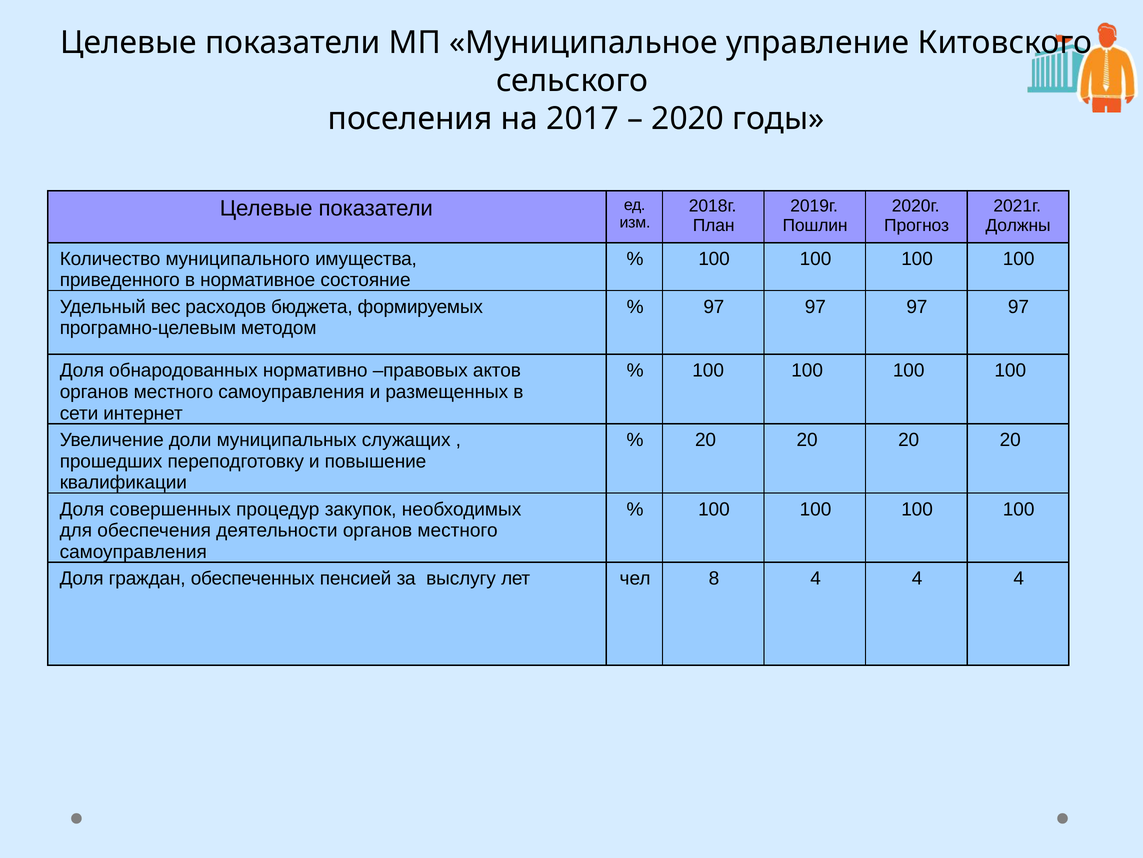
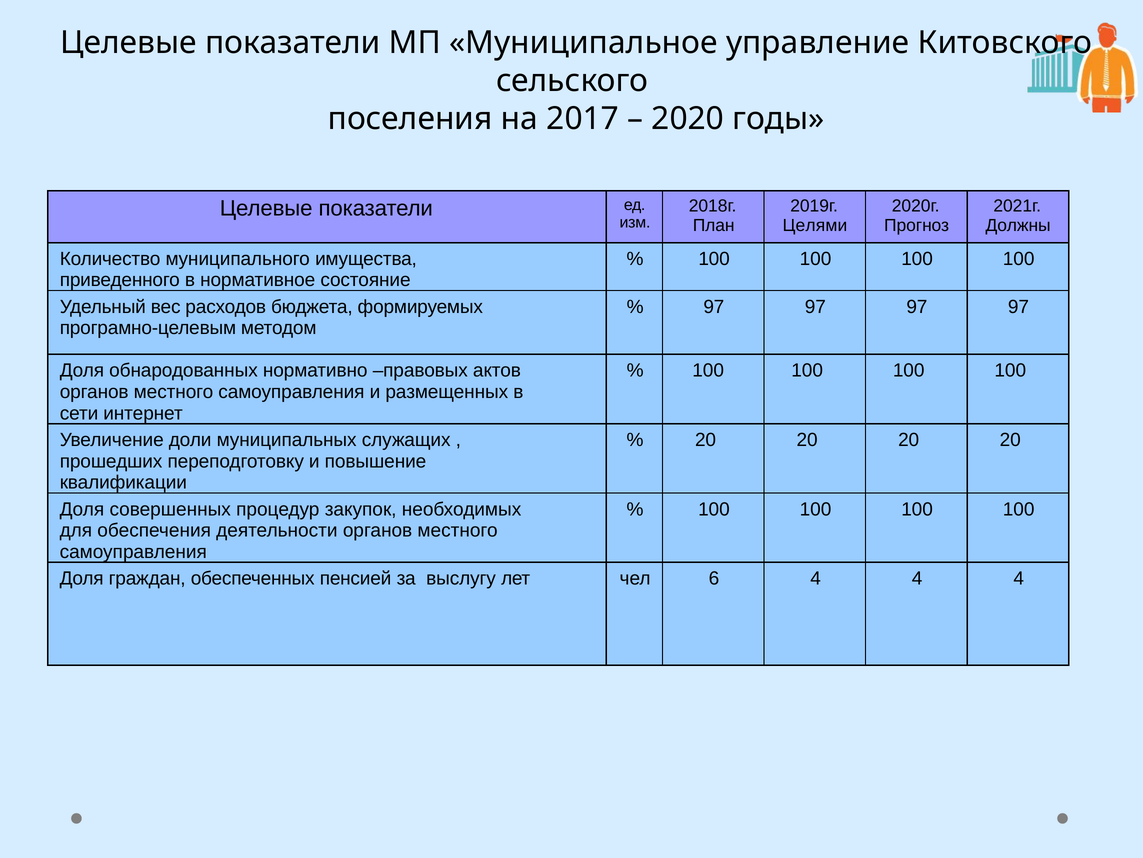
Пошлин: Пошлин -> Целями (815, 225)
8: 8 -> 6 (714, 578)
